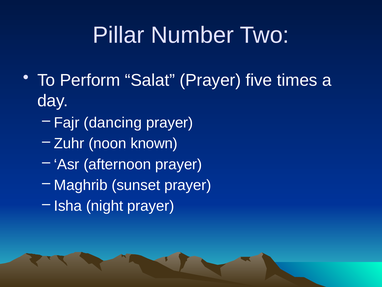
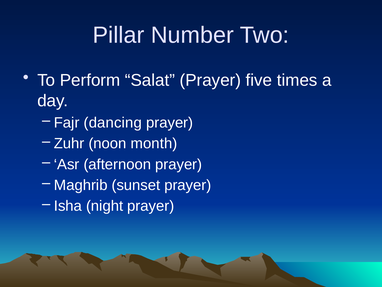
known: known -> month (154, 143)
